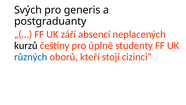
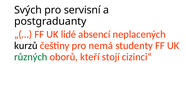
generis: generis -> servisní (82, 10)
září: září -> lidé (68, 34)
úplně: úplně -> nemá (101, 45)
různých colour: blue -> green (31, 57)
